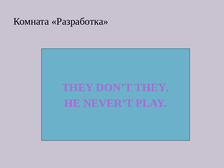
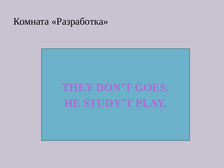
DON’T THEY: THEY -> GOES (152, 88)
NEVER’T: NEVER’T -> STUDY’T (108, 103)
